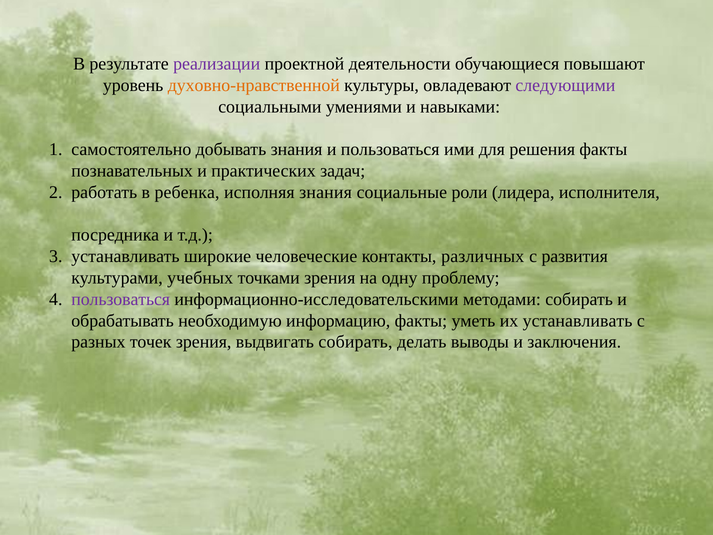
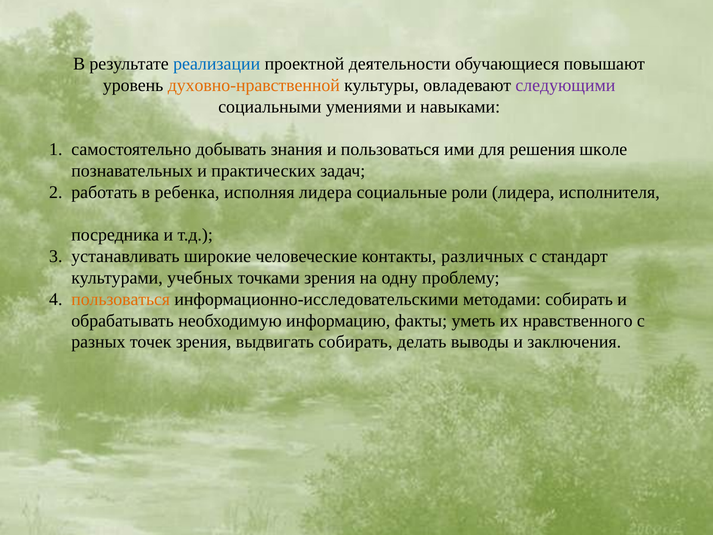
реализации colour: purple -> blue (217, 64)
решения факты: факты -> школе (603, 149)
исполняя знания: знания -> лидера (326, 192)
развития: развития -> стандарт (575, 256)
пользоваться colour: purple -> orange (121, 299)
их устанавливать: устанавливать -> нравственного (578, 320)
